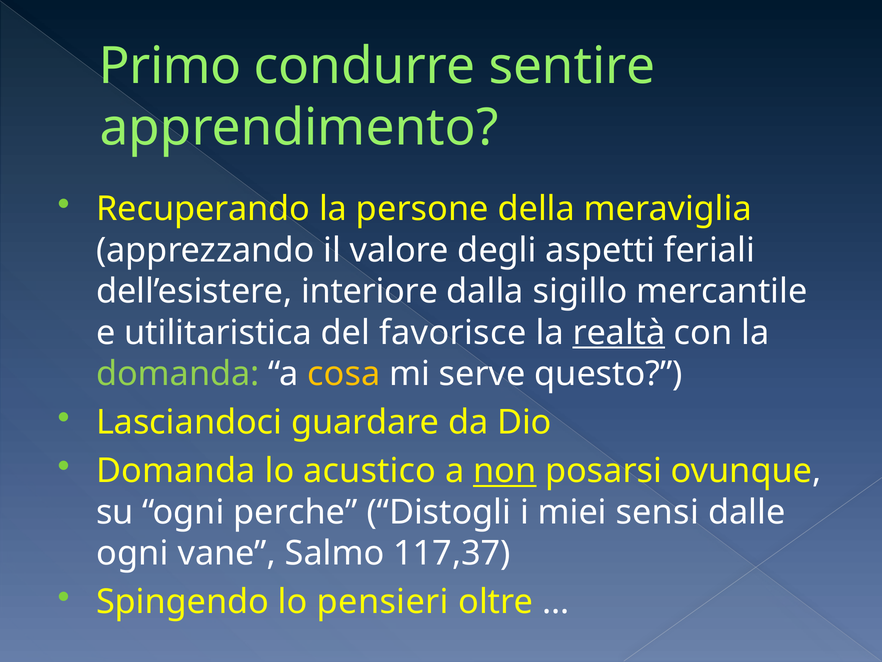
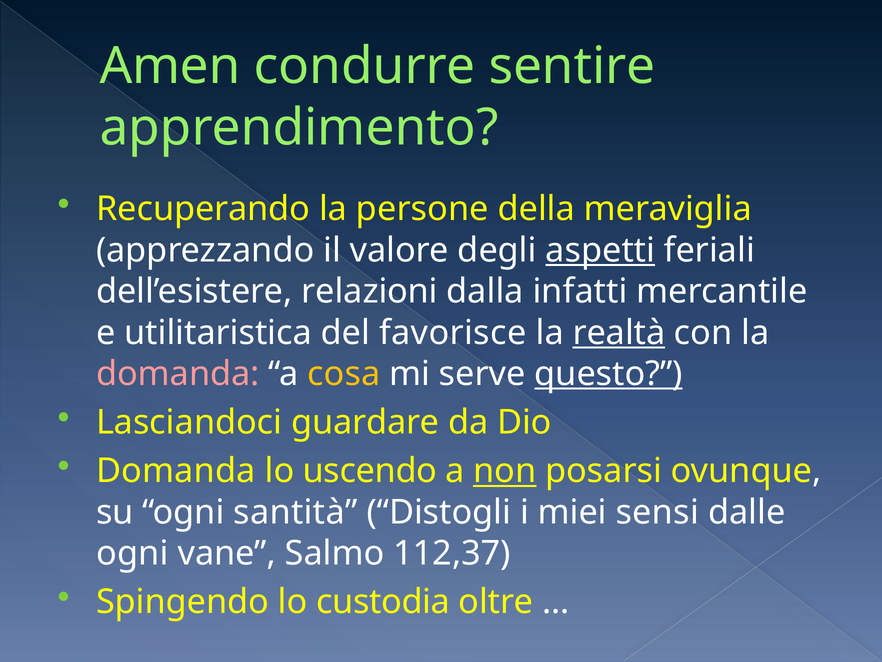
Primo: Primo -> Amen (170, 66)
aspetti underline: none -> present (600, 250)
interiore: interiore -> relazioni (370, 291)
sigillo: sigillo -> infatti (580, 291)
domanda colour: light green -> pink (178, 374)
questo underline: none -> present (609, 374)
acustico: acustico -> uscendo (370, 471)
perche: perche -> santità (295, 512)
117,37: 117,37 -> 112,37 (452, 553)
pensieri: pensieri -> custodia (383, 602)
